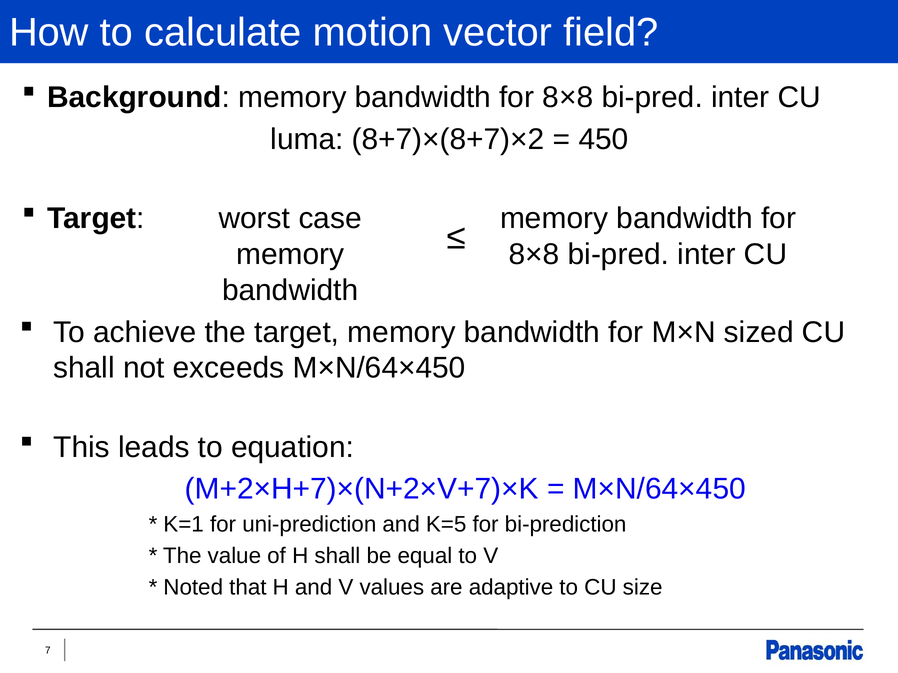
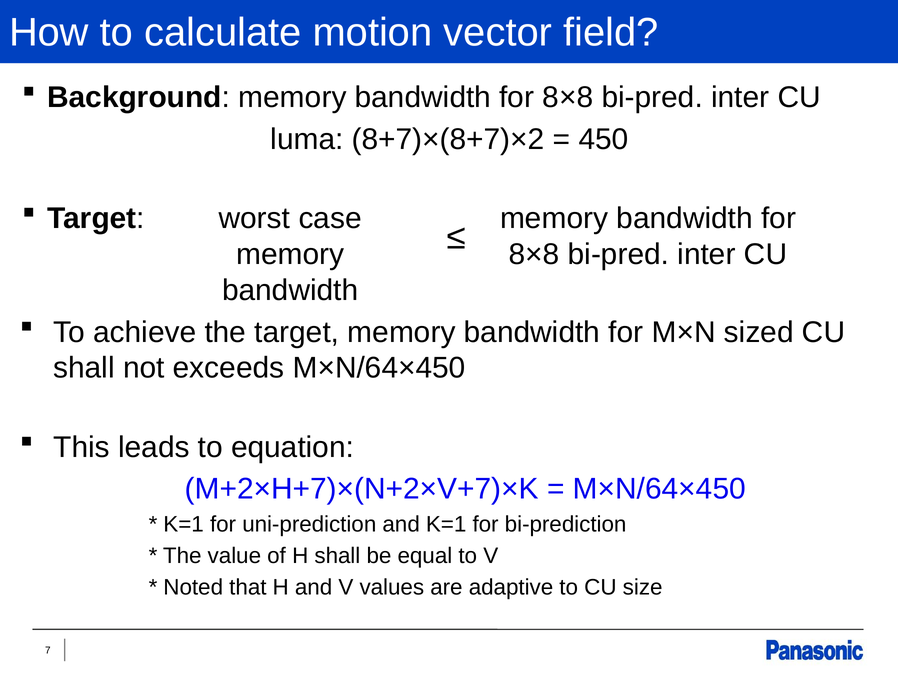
and K=5: K=5 -> K=1 (446, 525)
